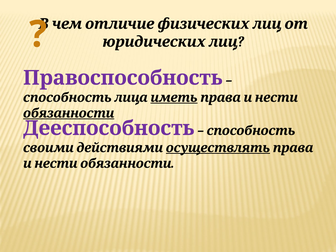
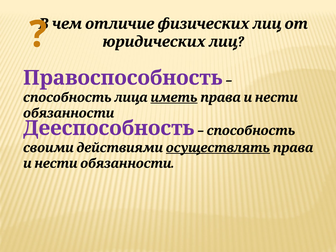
обязанности underline: present -> none (69, 113)
